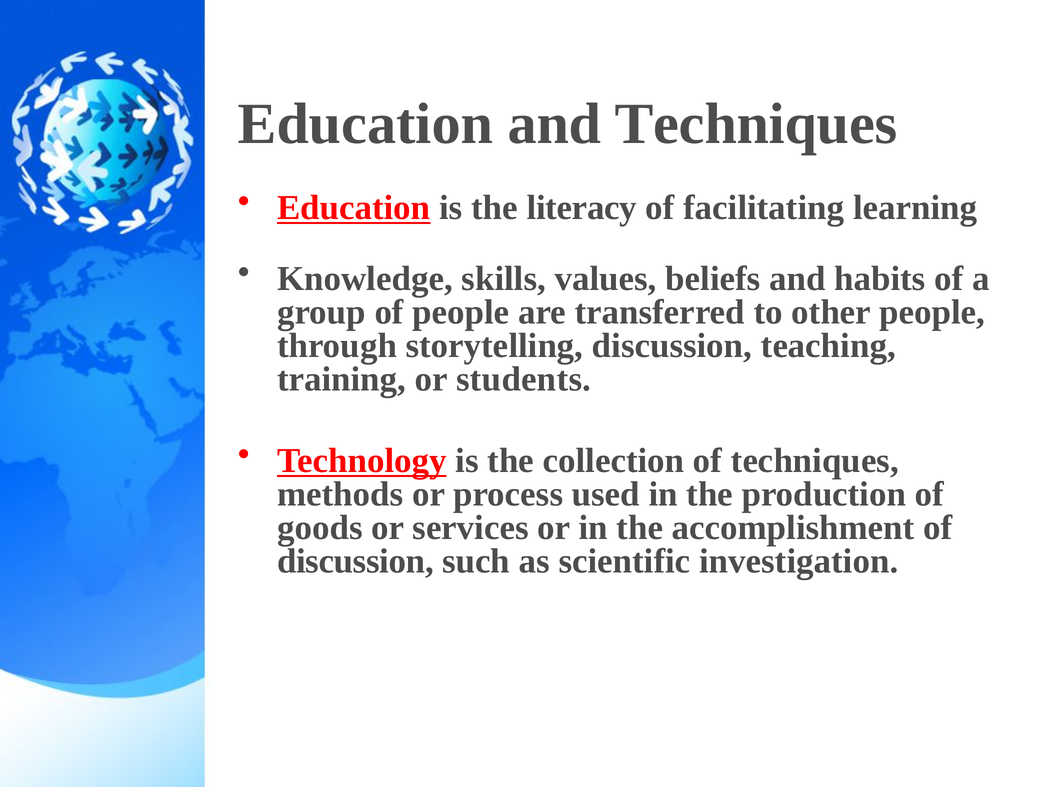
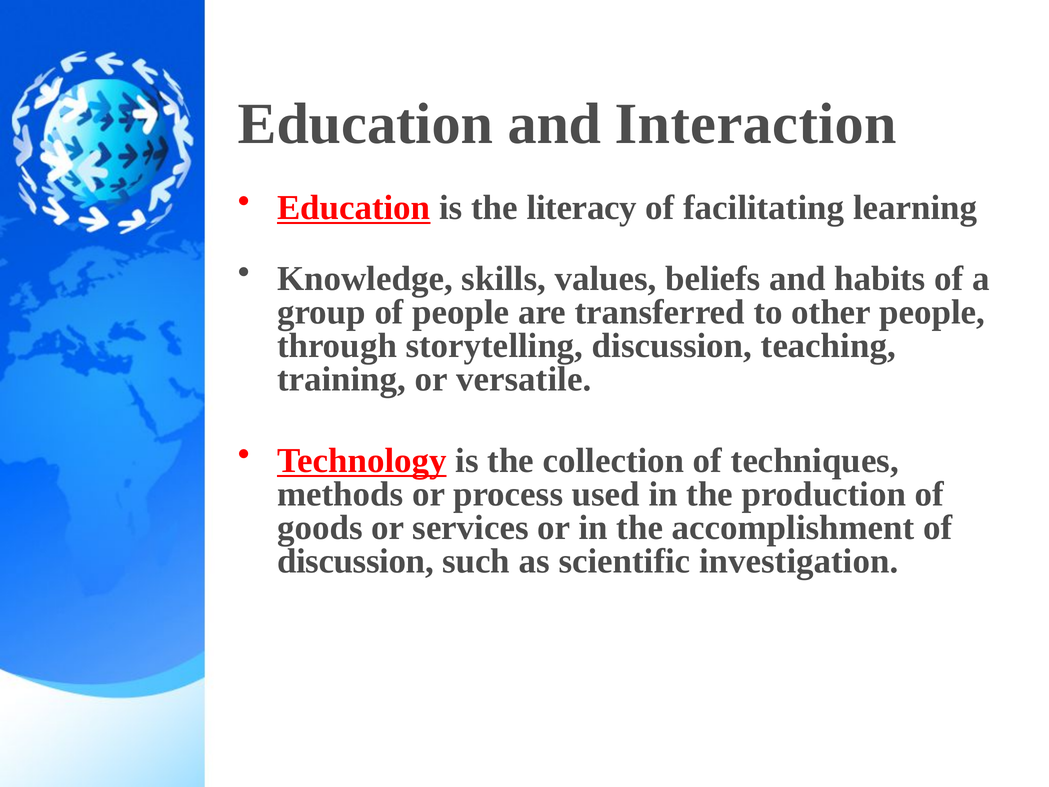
and Techniques: Techniques -> Interaction (756, 124)
students: students -> versatile (524, 379)
